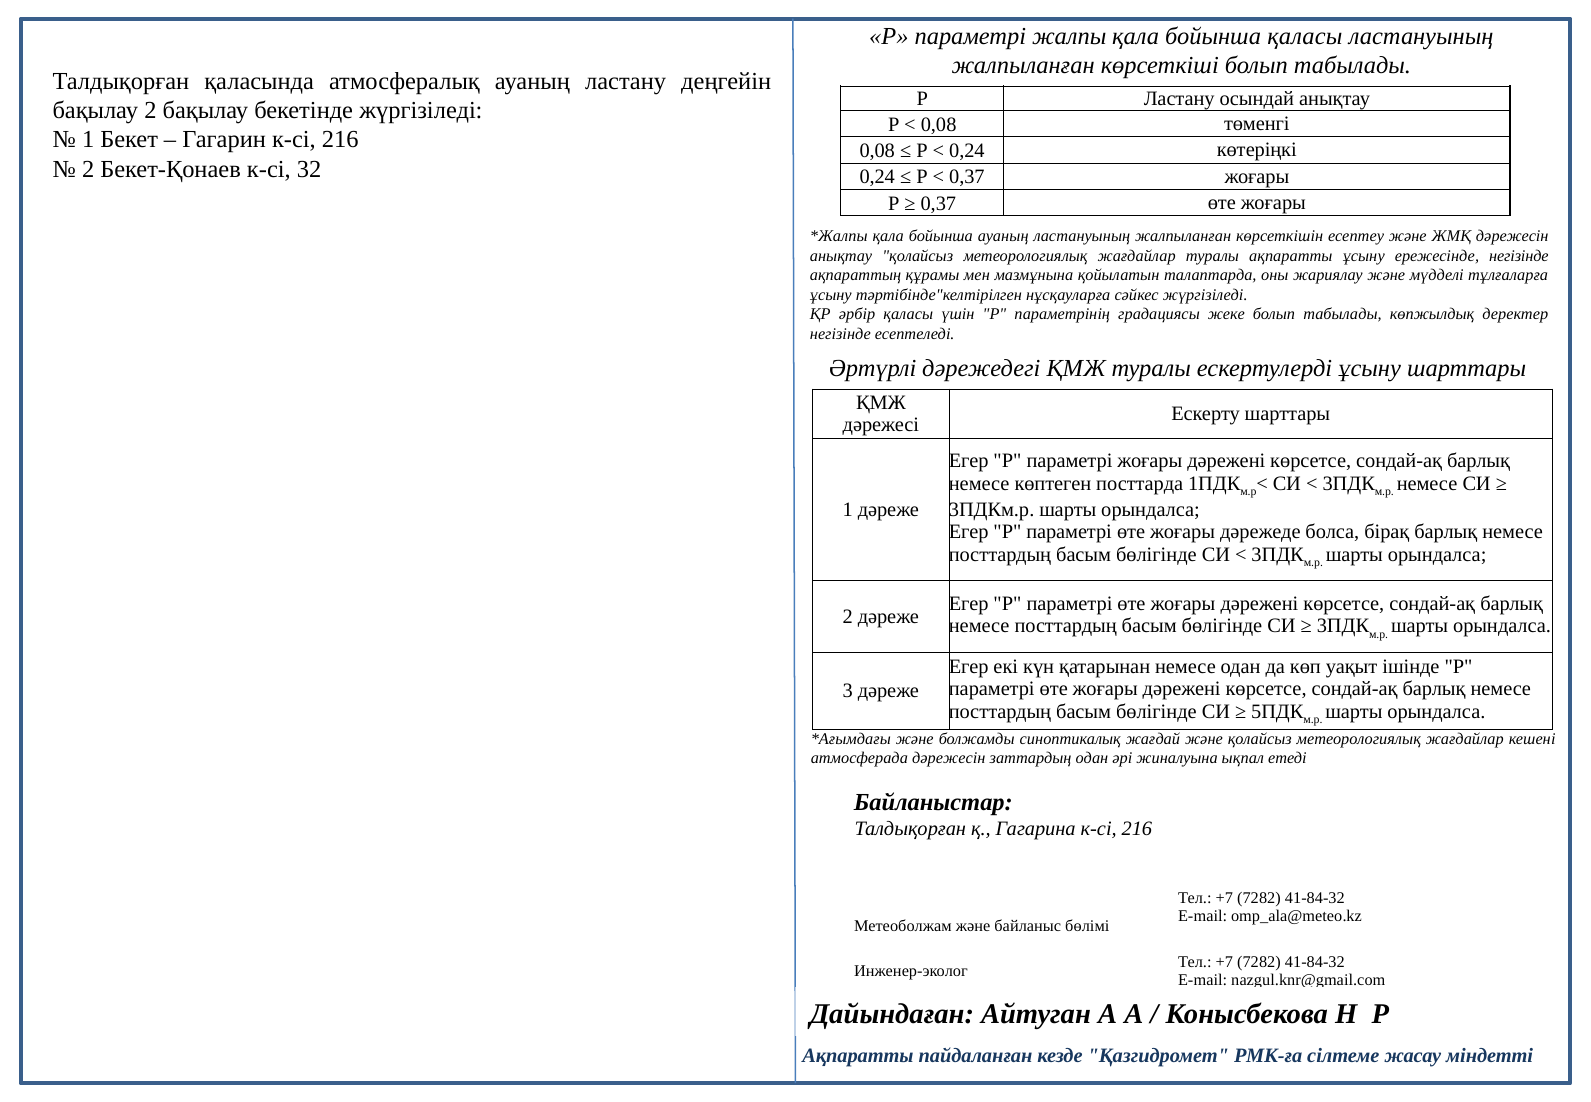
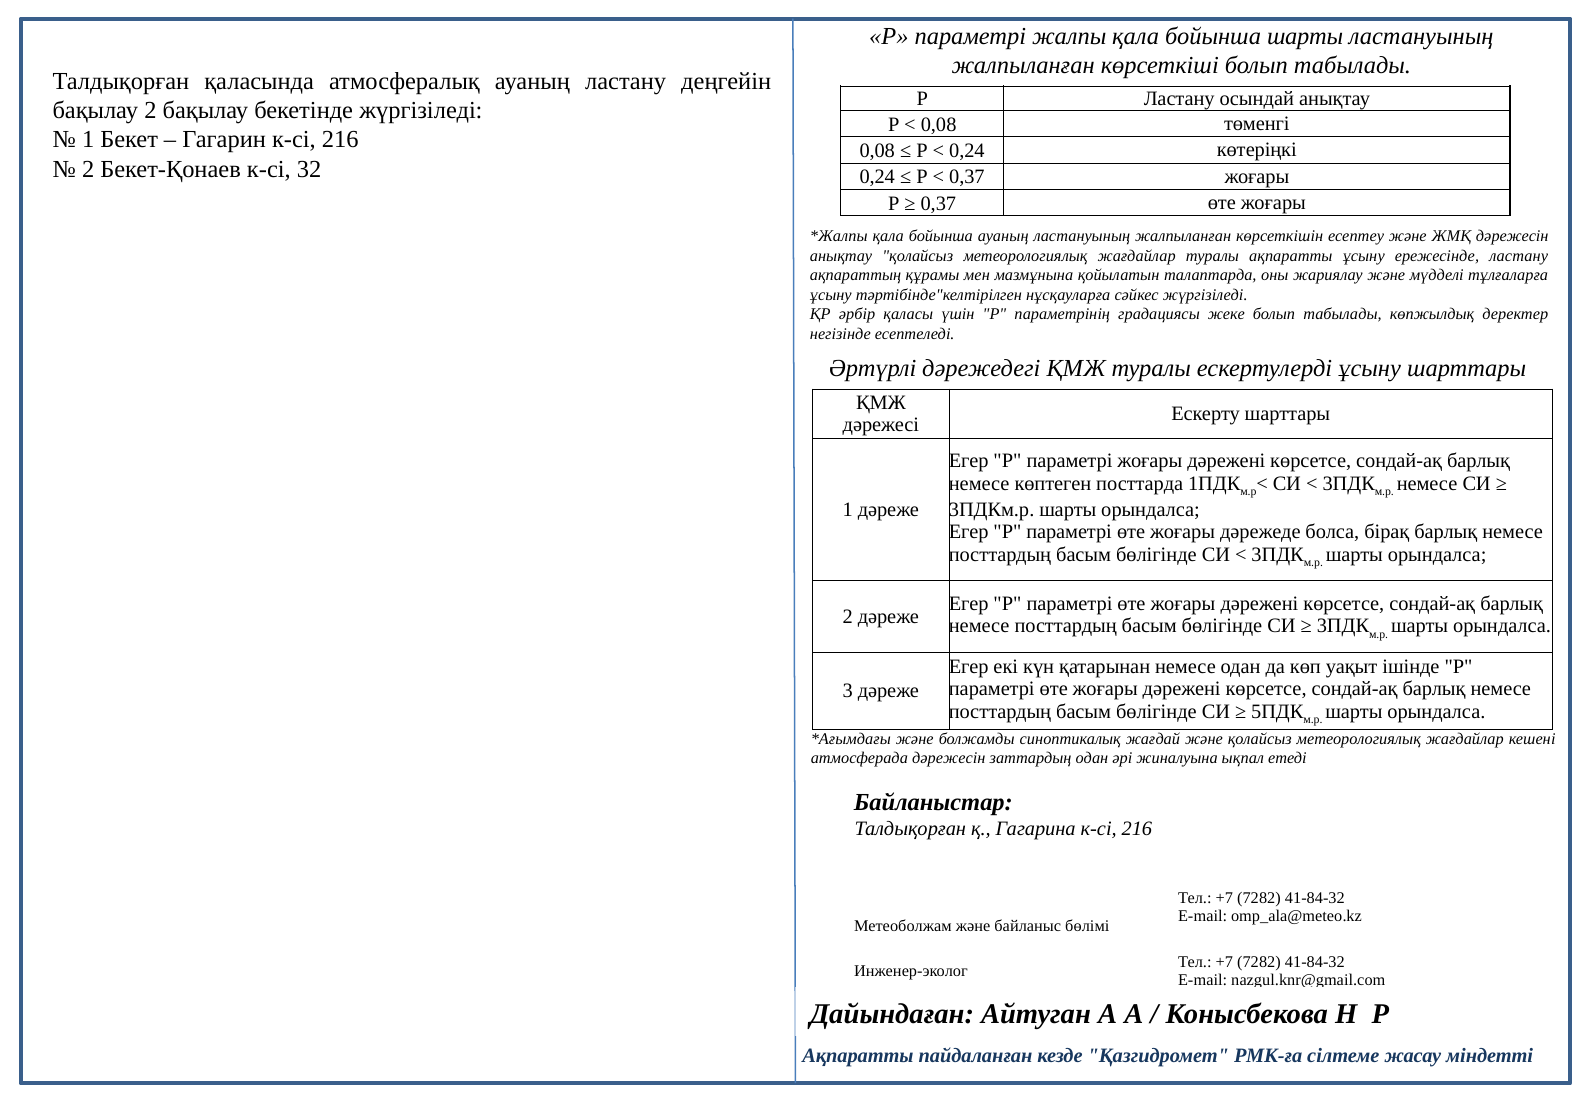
бойынша қаласы: қаласы -> шарты (1305, 36)
ережесінде негізінде: негізінде -> ластану (1519, 256)
